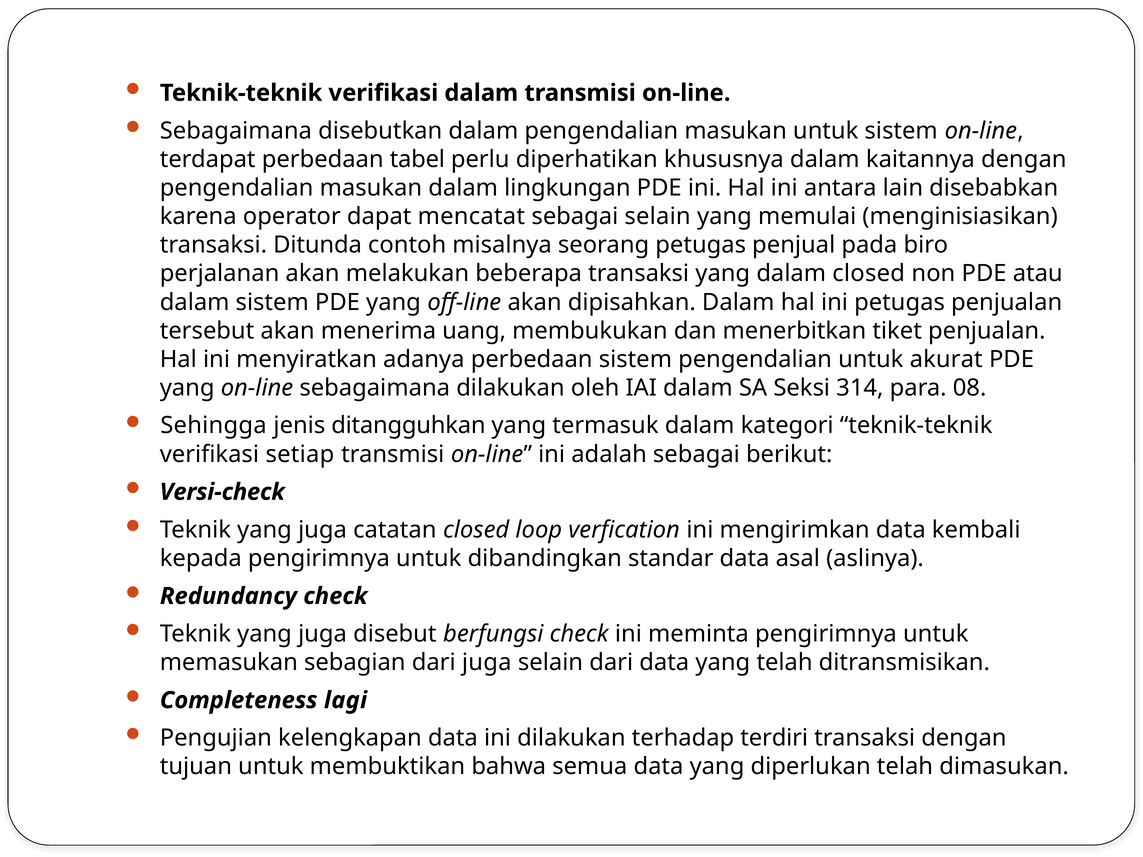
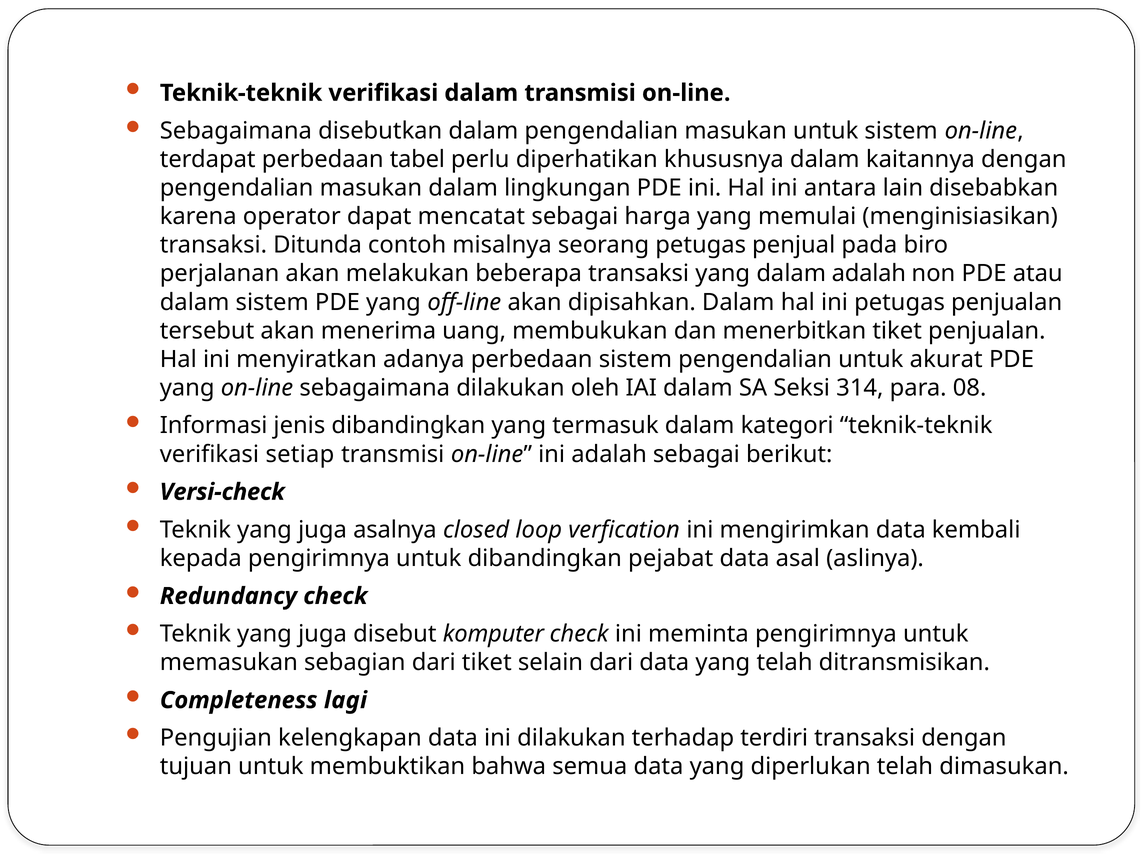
sebagai selain: selain -> harga (658, 217)
dalam closed: closed -> adalah (869, 274)
Sehingga: Sehingga -> Informasi (214, 426)
jenis ditangguhkan: ditangguhkan -> dibandingkan (408, 426)
catatan: catatan -> asalnya (395, 530)
standar: standar -> pejabat (671, 559)
berfungsi: berfungsi -> komputer (493, 634)
dari juga: juga -> tiket (487, 663)
